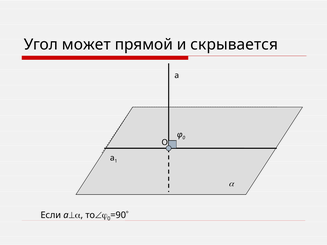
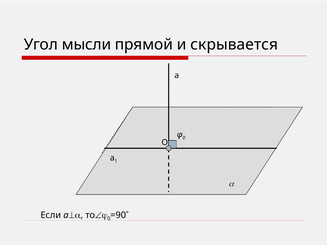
может: может -> мысли (86, 45)
